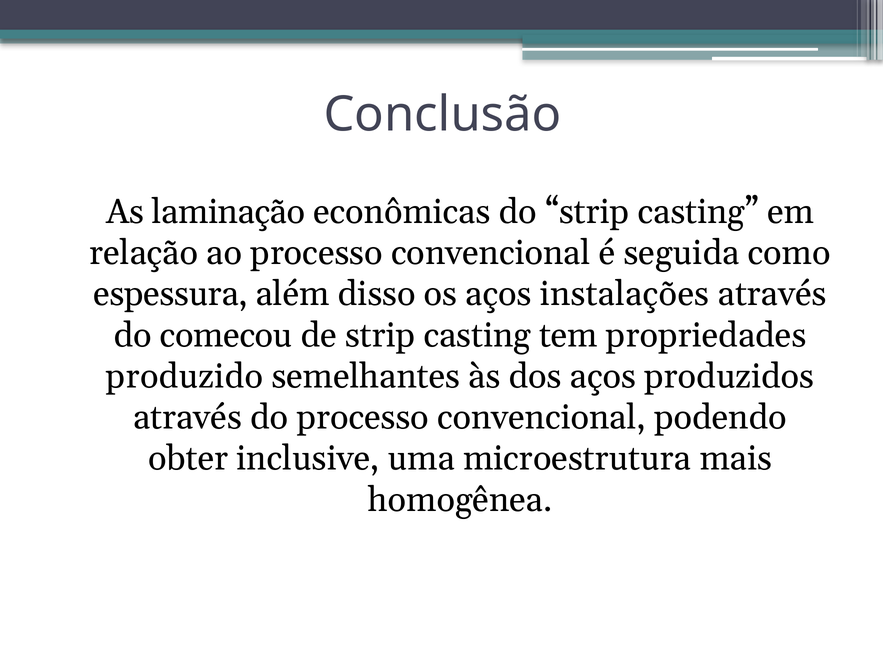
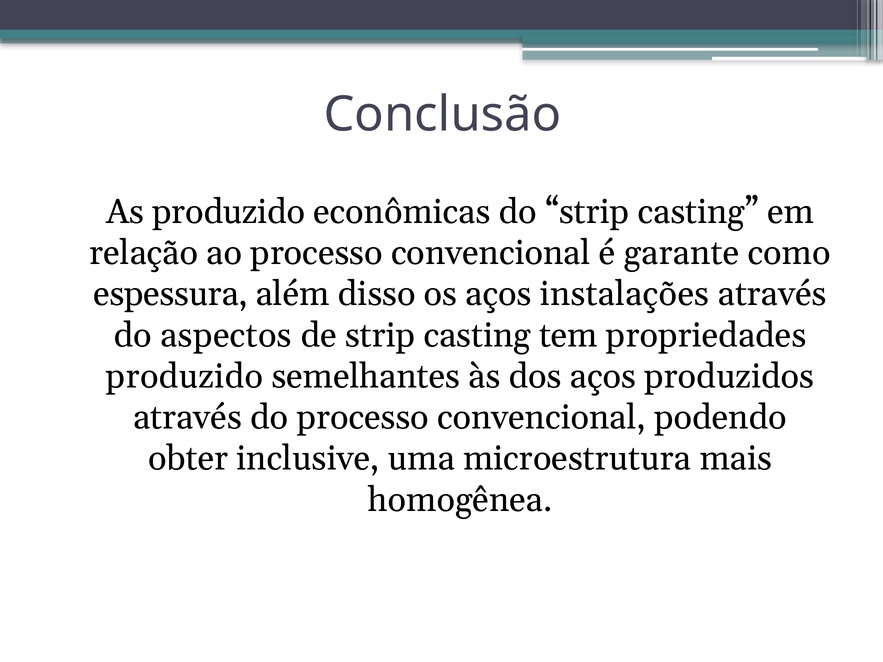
As laminação: laminação -> produzido (229, 212)
seguida: seguida -> garante (682, 253)
comecou: comecou -> aspectos (226, 335)
